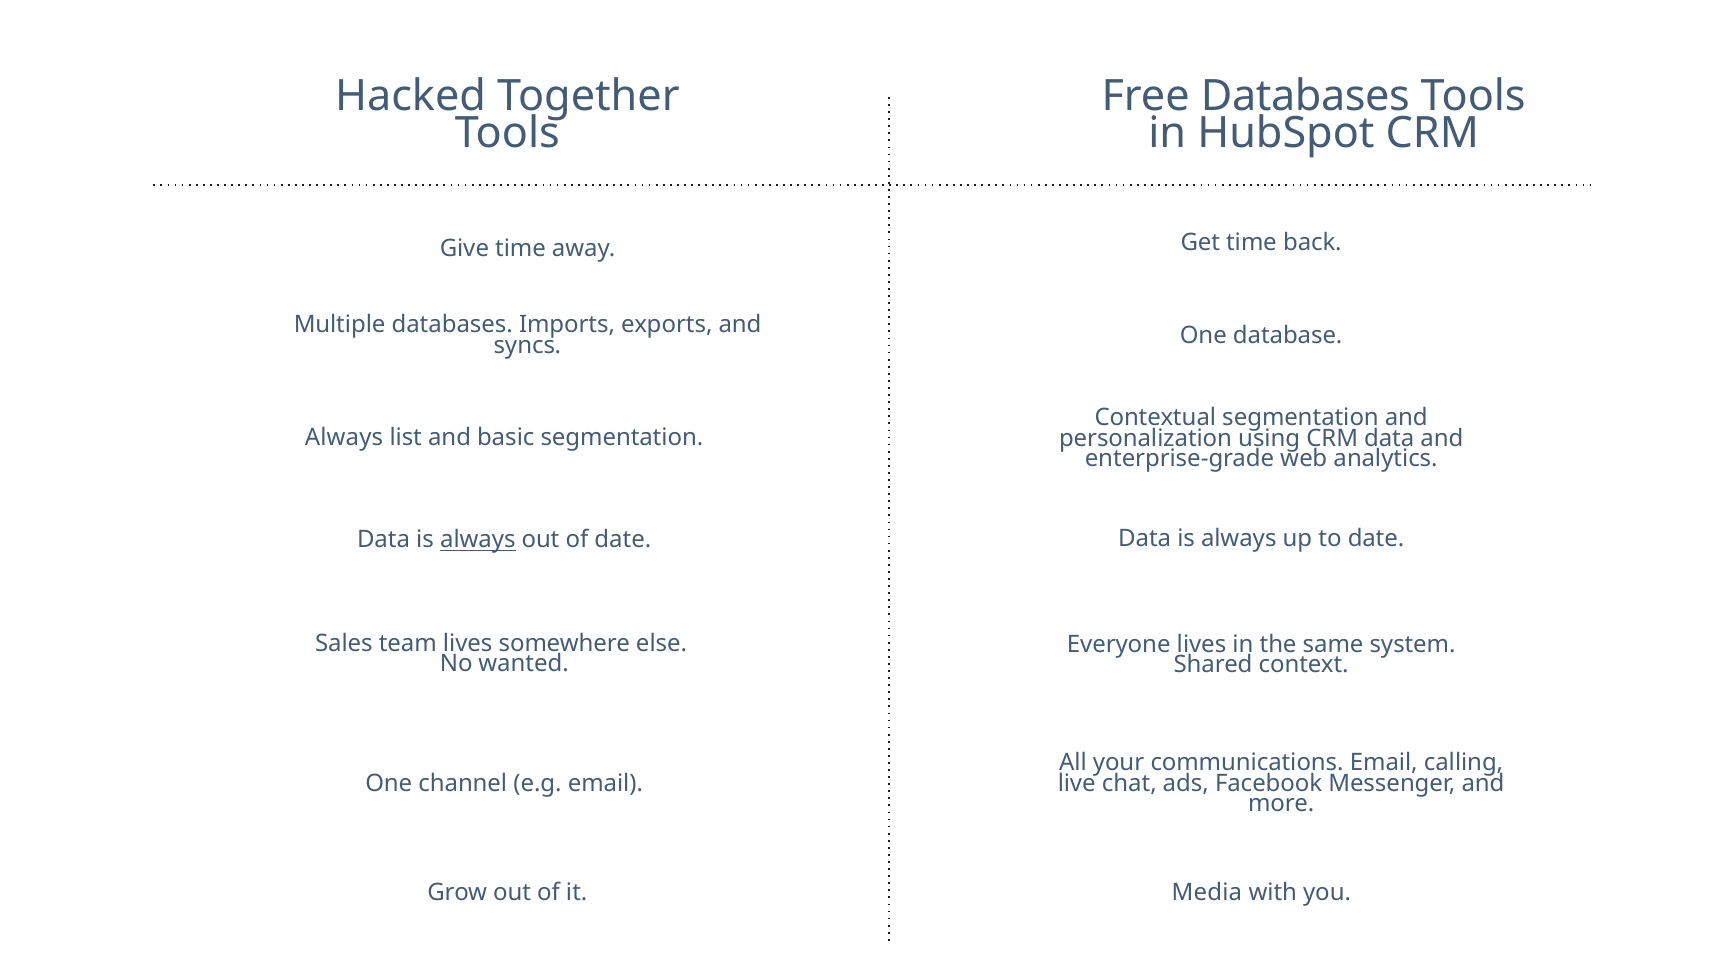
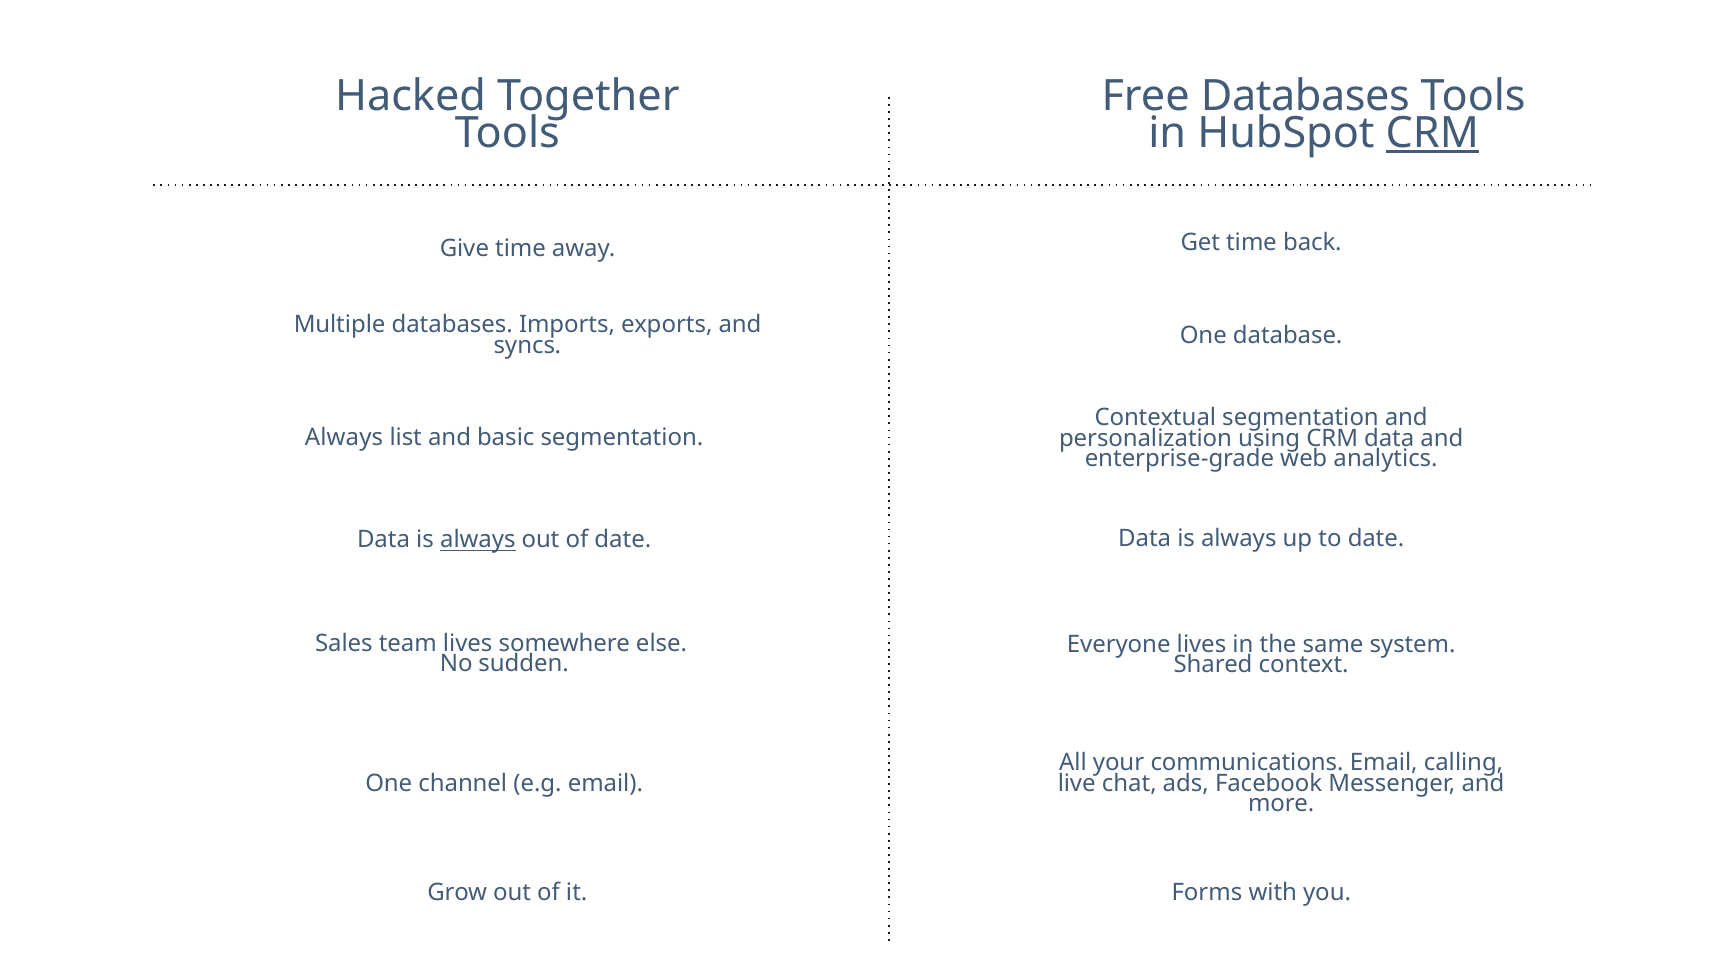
CRM underline: none -> present (1432, 133)
wanted: wanted -> sudden (524, 664)
Media: Media -> Forms (1207, 893)
